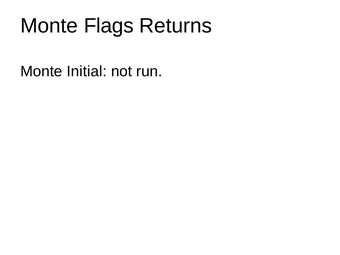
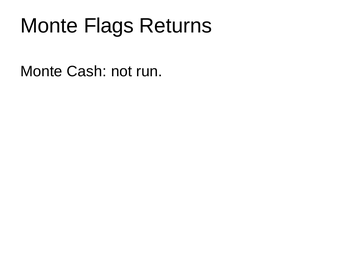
Initial: Initial -> Cash (87, 71)
